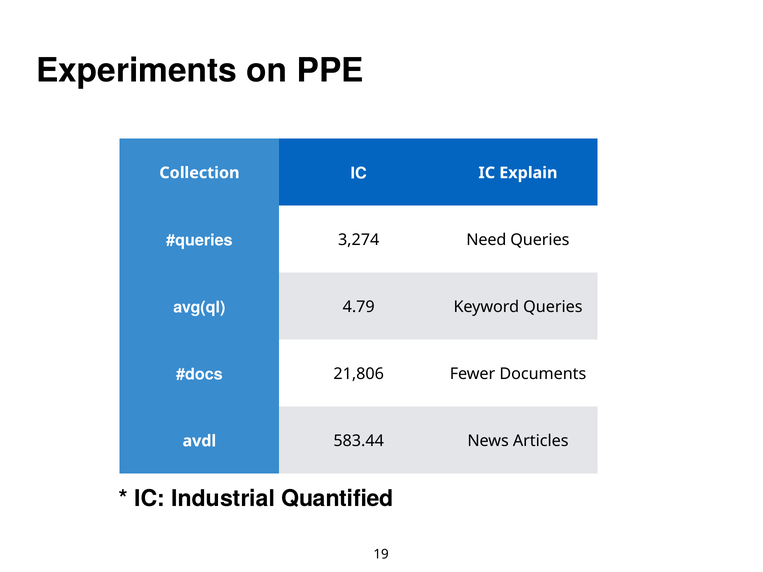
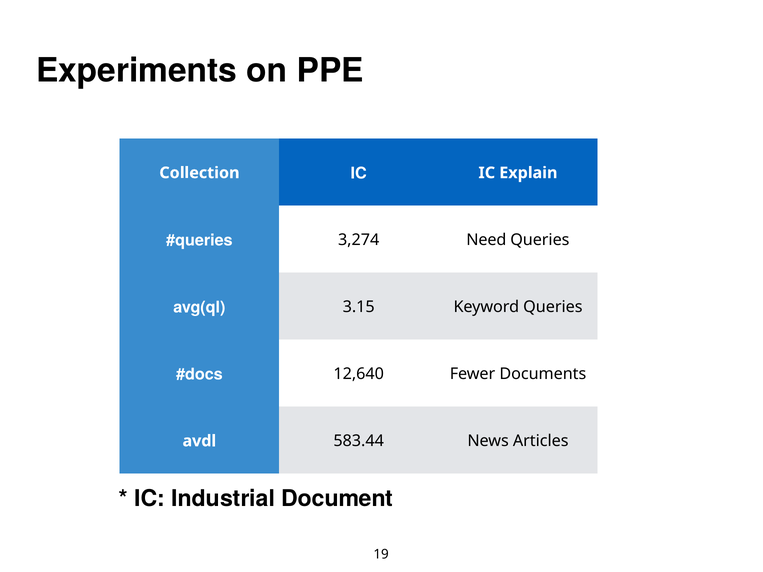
4.79: 4.79 -> 3.15 (359, 307)
21,806: 21,806 -> 12,640 (359, 374)
Quantified: Quantified -> Document (337, 499)
